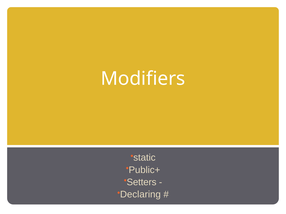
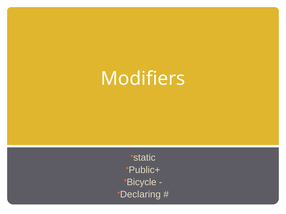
Setters: Setters -> Bicycle (142, 183)
